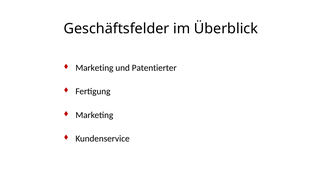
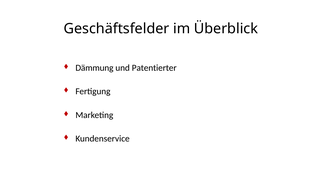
Marketing: Marketing -> Dämmung (94, 68)
